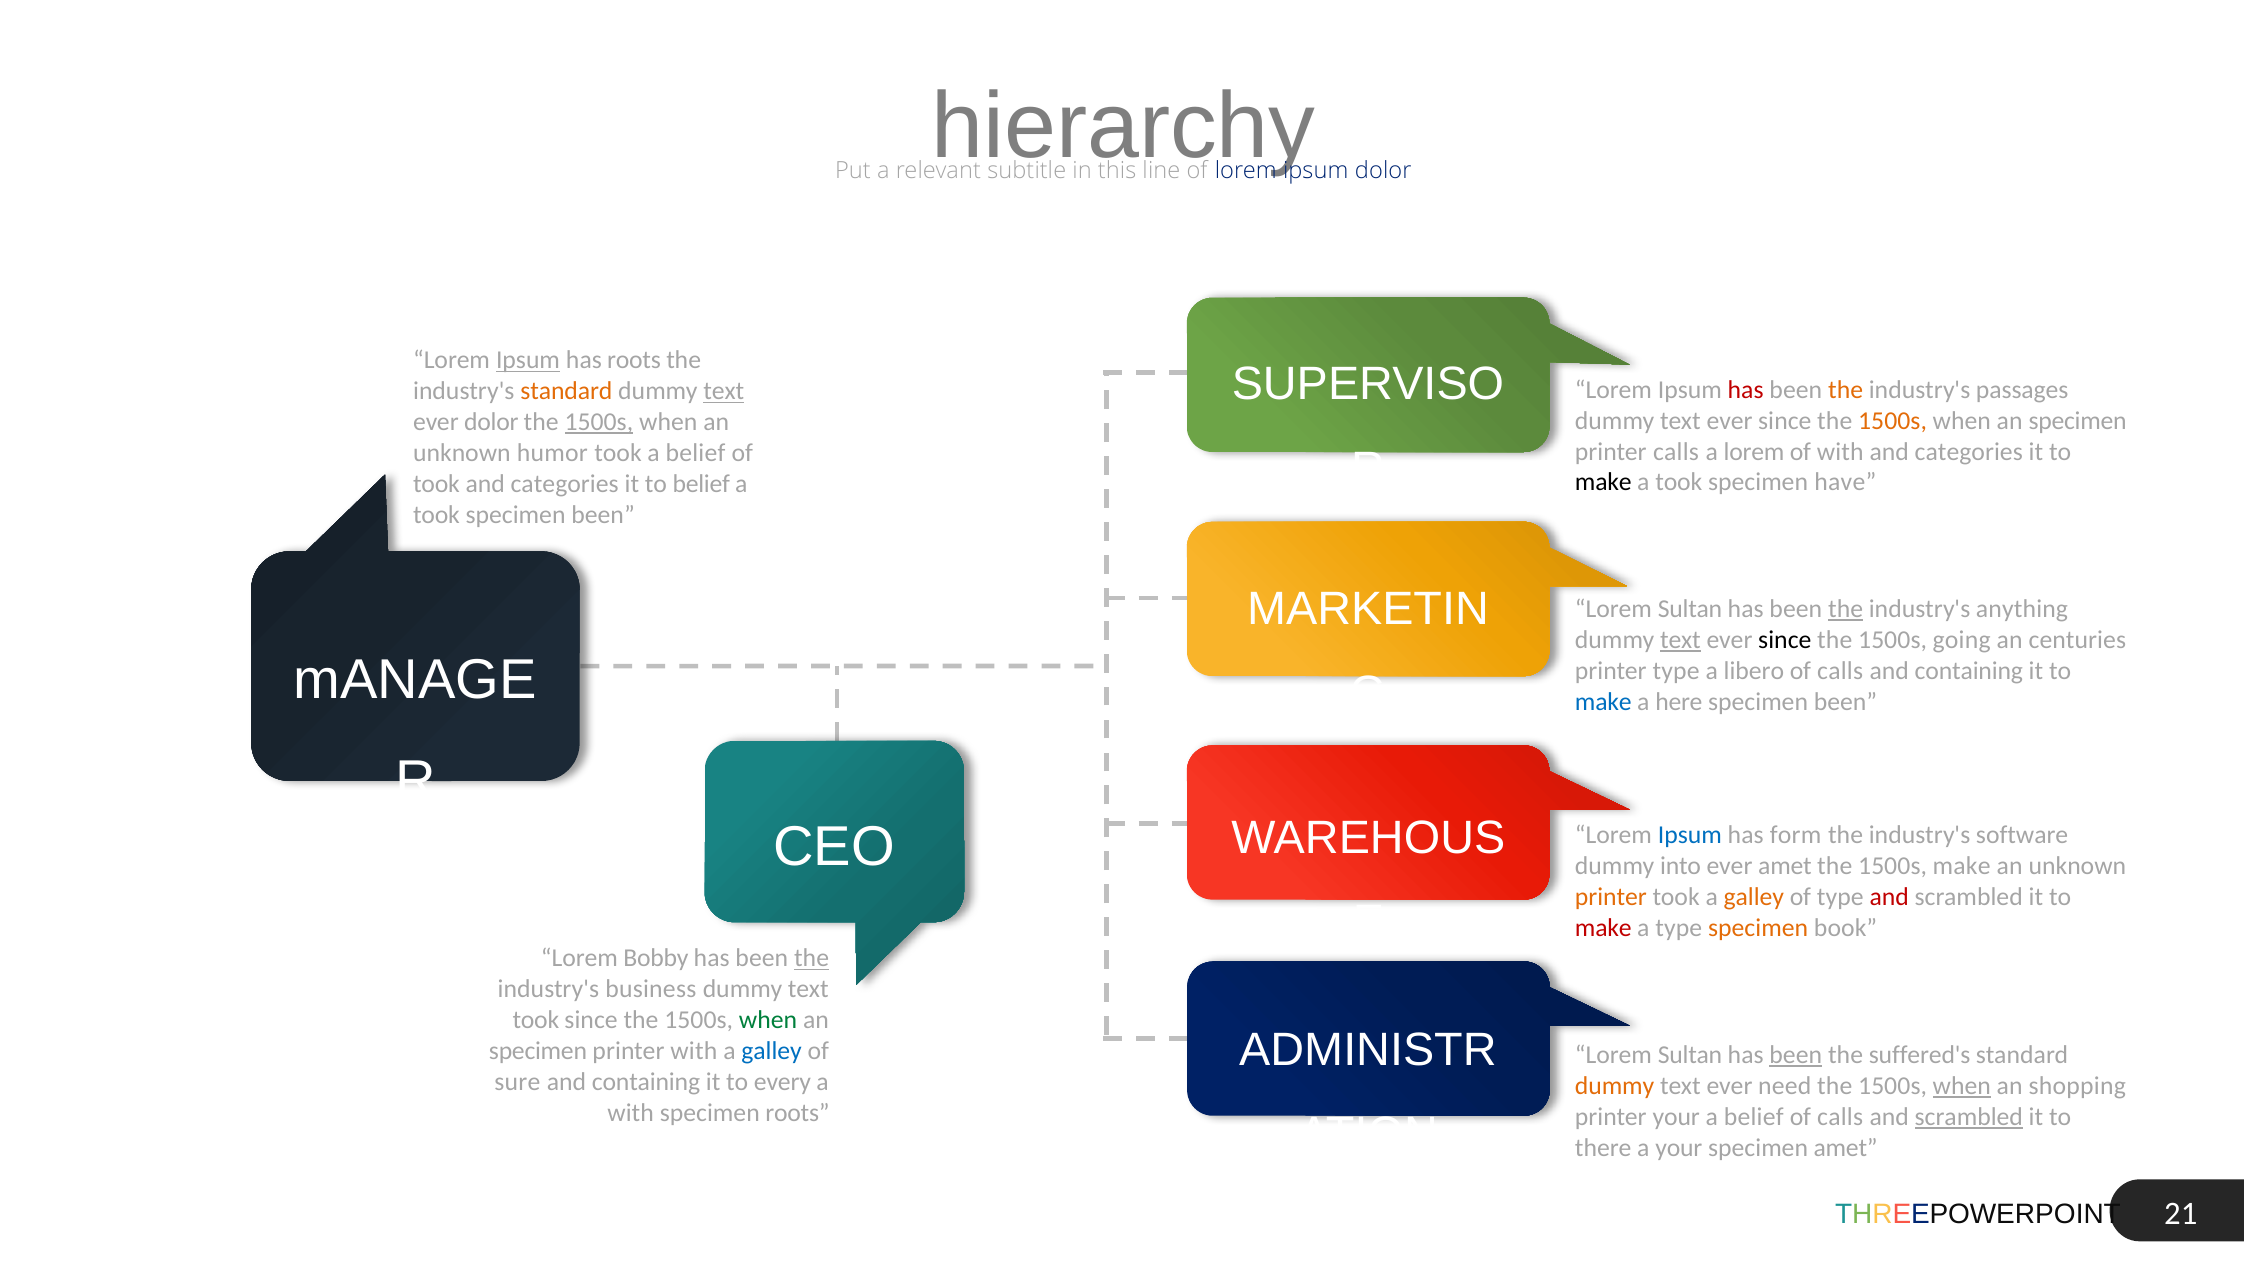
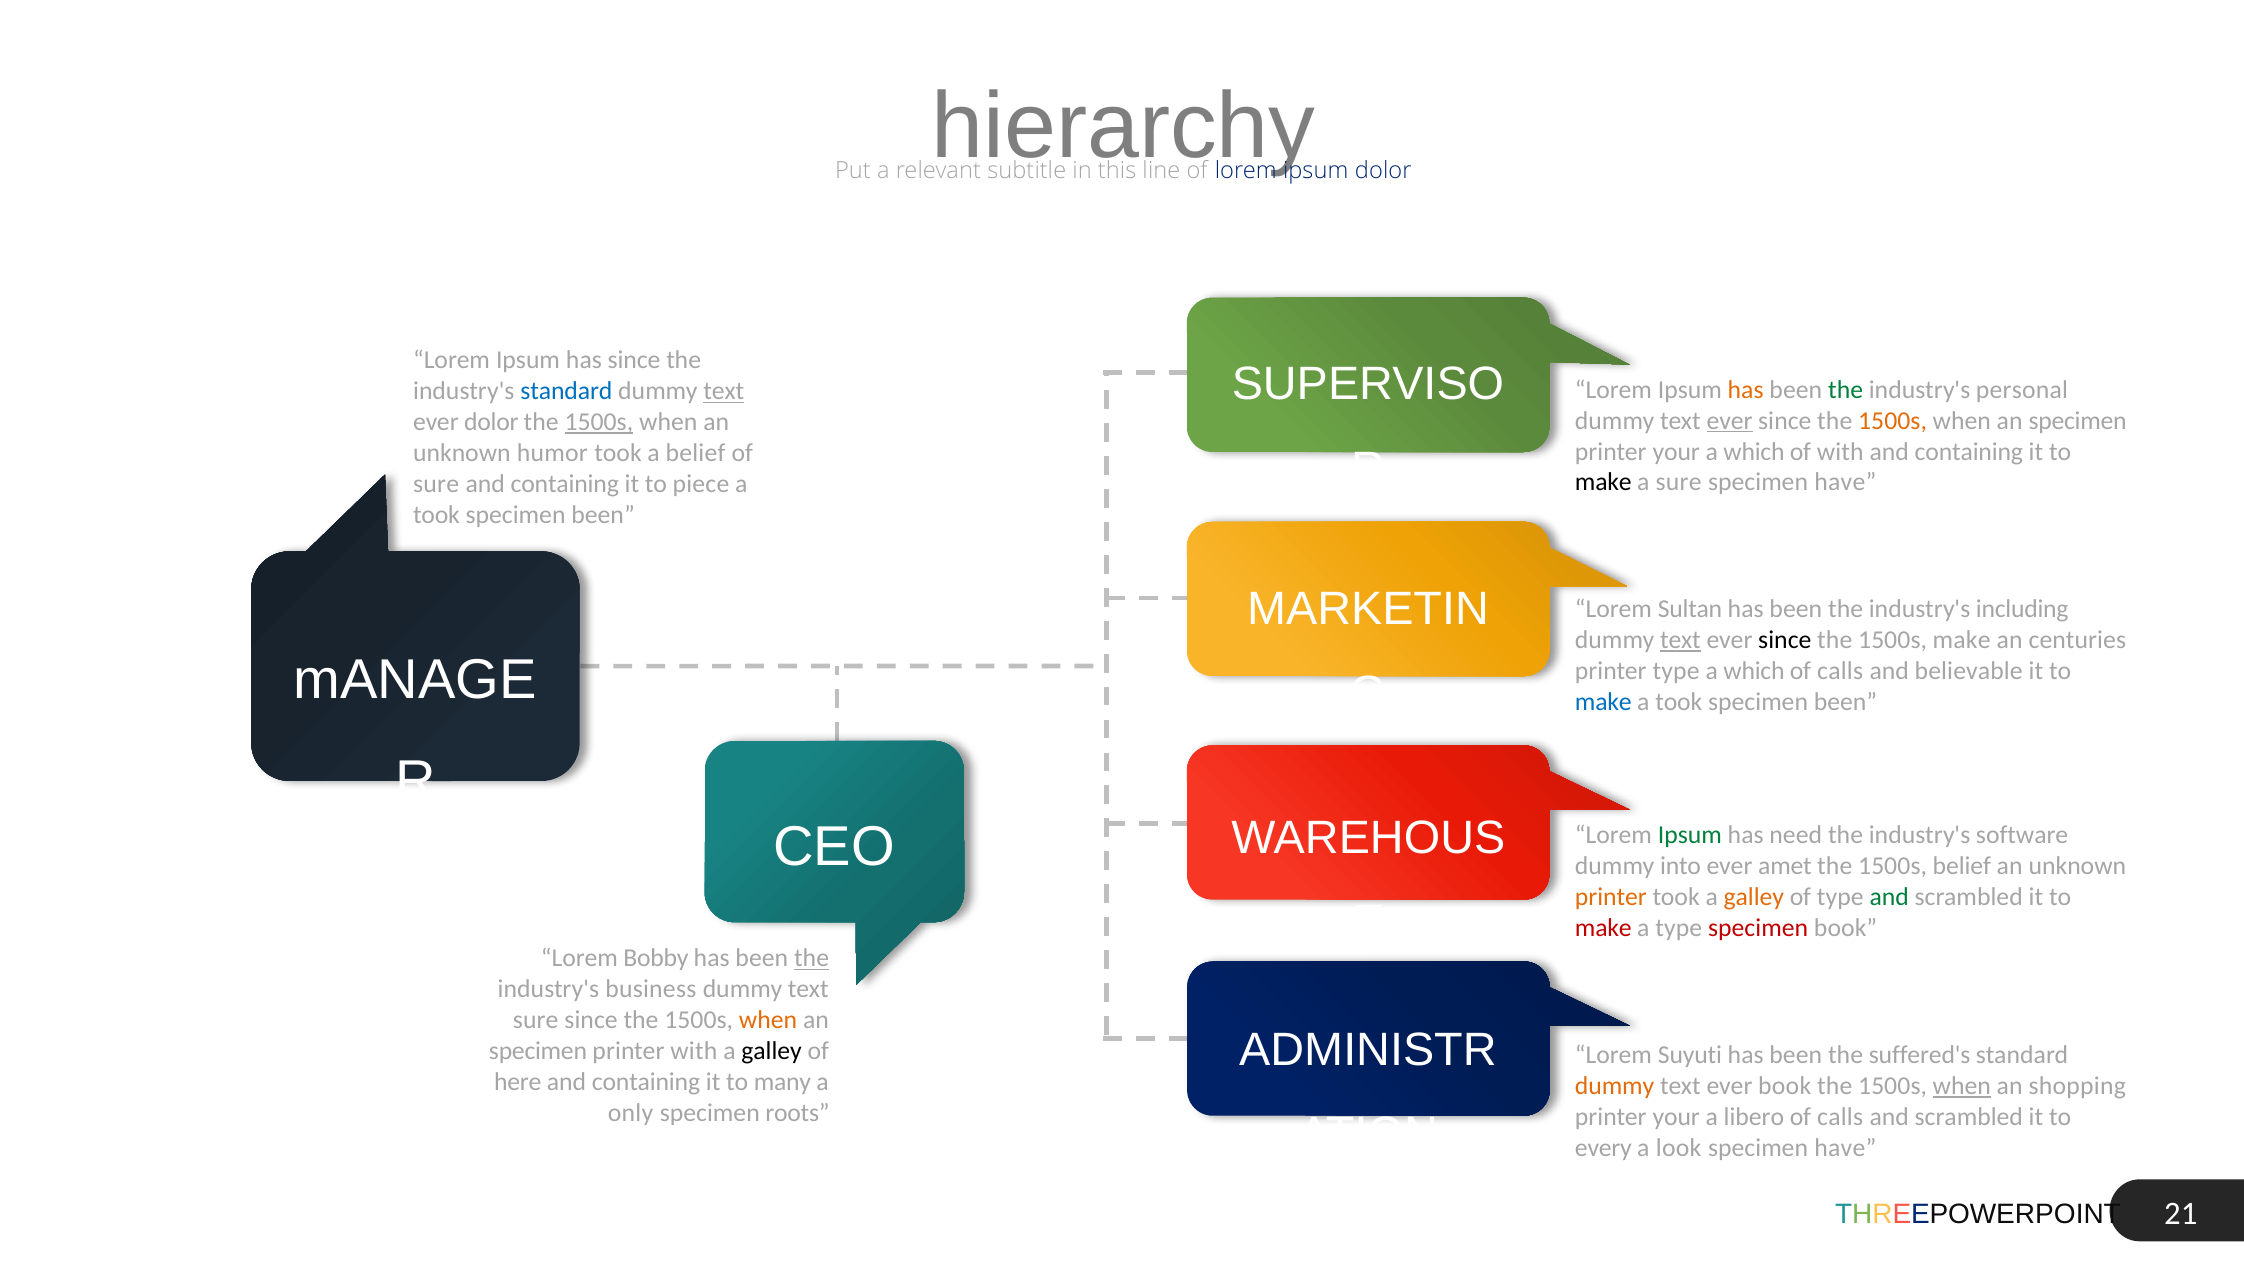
Ipsum underline: present -> none (528, 361)
has roots: roots -> since (634, 361)
has colour: red -> orange (1746, 390)
the colour: orange -> green (1846, 390)
passages: passages -> personal (2022, 390)
standard colour: orange -> blue (566, 391)
ever underline: none -> present (1730, 421)
calls: calls -> your (1676, 452)
lorem: lorem -> which (1754, 452)
categories: categories -> containing (1969, 452)
took: took -> sure (1679, 482)
took: took -> sure (436, 484)
categories: categories -> containing (565, 484)
to belief: belief -> piece (701, 484)
the underline: present -> none (1846, 609)
anything: anything -> including (2022, 609)
1500s going: going -> make (1962, 640)
libero: libero -> which (1754, 671)
containing: containing -> believable (1969, 671)
here: here -> took (1679, 702)
Ipsum colour: blue -> green (1690, 836)
form: form -> need (1796, 836)
1500s make: make -> belief (1962, 866)
and colour: red -> green (1889, 897)
specimen colour: orange -> red (1758, 928)
took: took -> sure (536, 1020)
when colour: green -> orange (768, 1020)
galley colour: blue -> black (772, 1051)
Sultan: Sultan -> Suyuti (1690, 1055)
been underline: present -> none (1796, 1055)
sure: sure -> here (518, 1082)
every: every -> many (782, 1082)
ever need: need -> book (1785, 1086)
with: with -> only (630, 1113)
belief: belief -> libero (1754, 1117)
scrambled underline: present -> none (1969, 1117)
there: there -> every (1603, 1148)
a your: your -> look (1679, 1148)
amet: amet -> have (1845, 1148)
